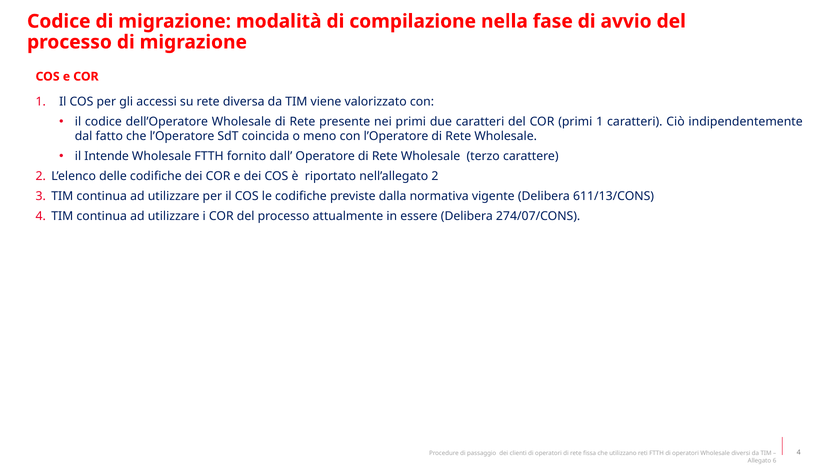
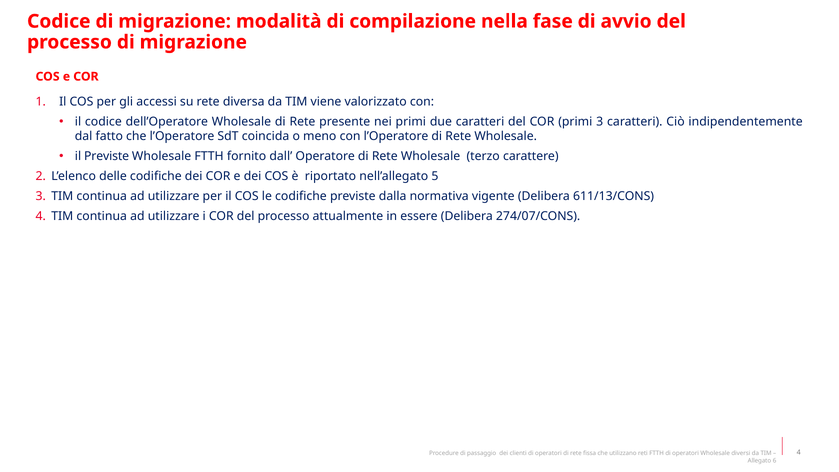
primi 1: 1 -> 3 (600, 122)
il Intende: Intende -> Previste (107, 156)
nell’allegato 2: 2 -> 5 (435, 176)
